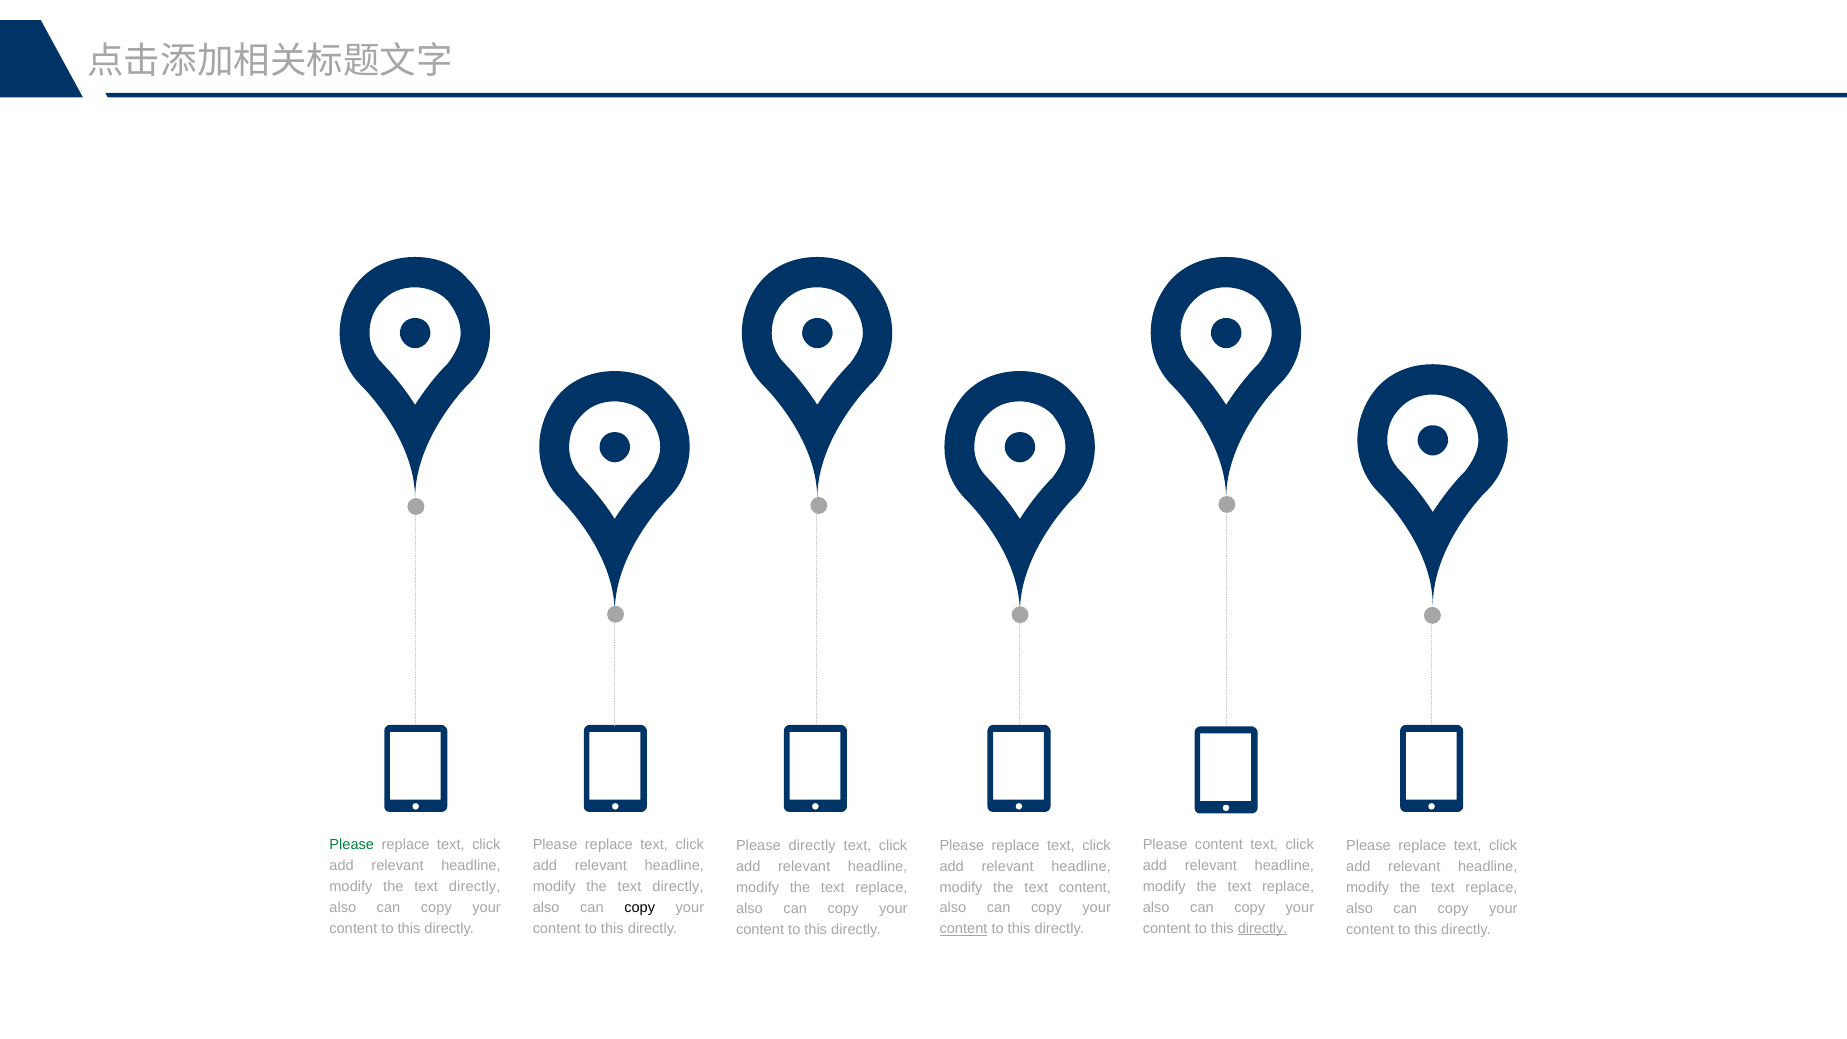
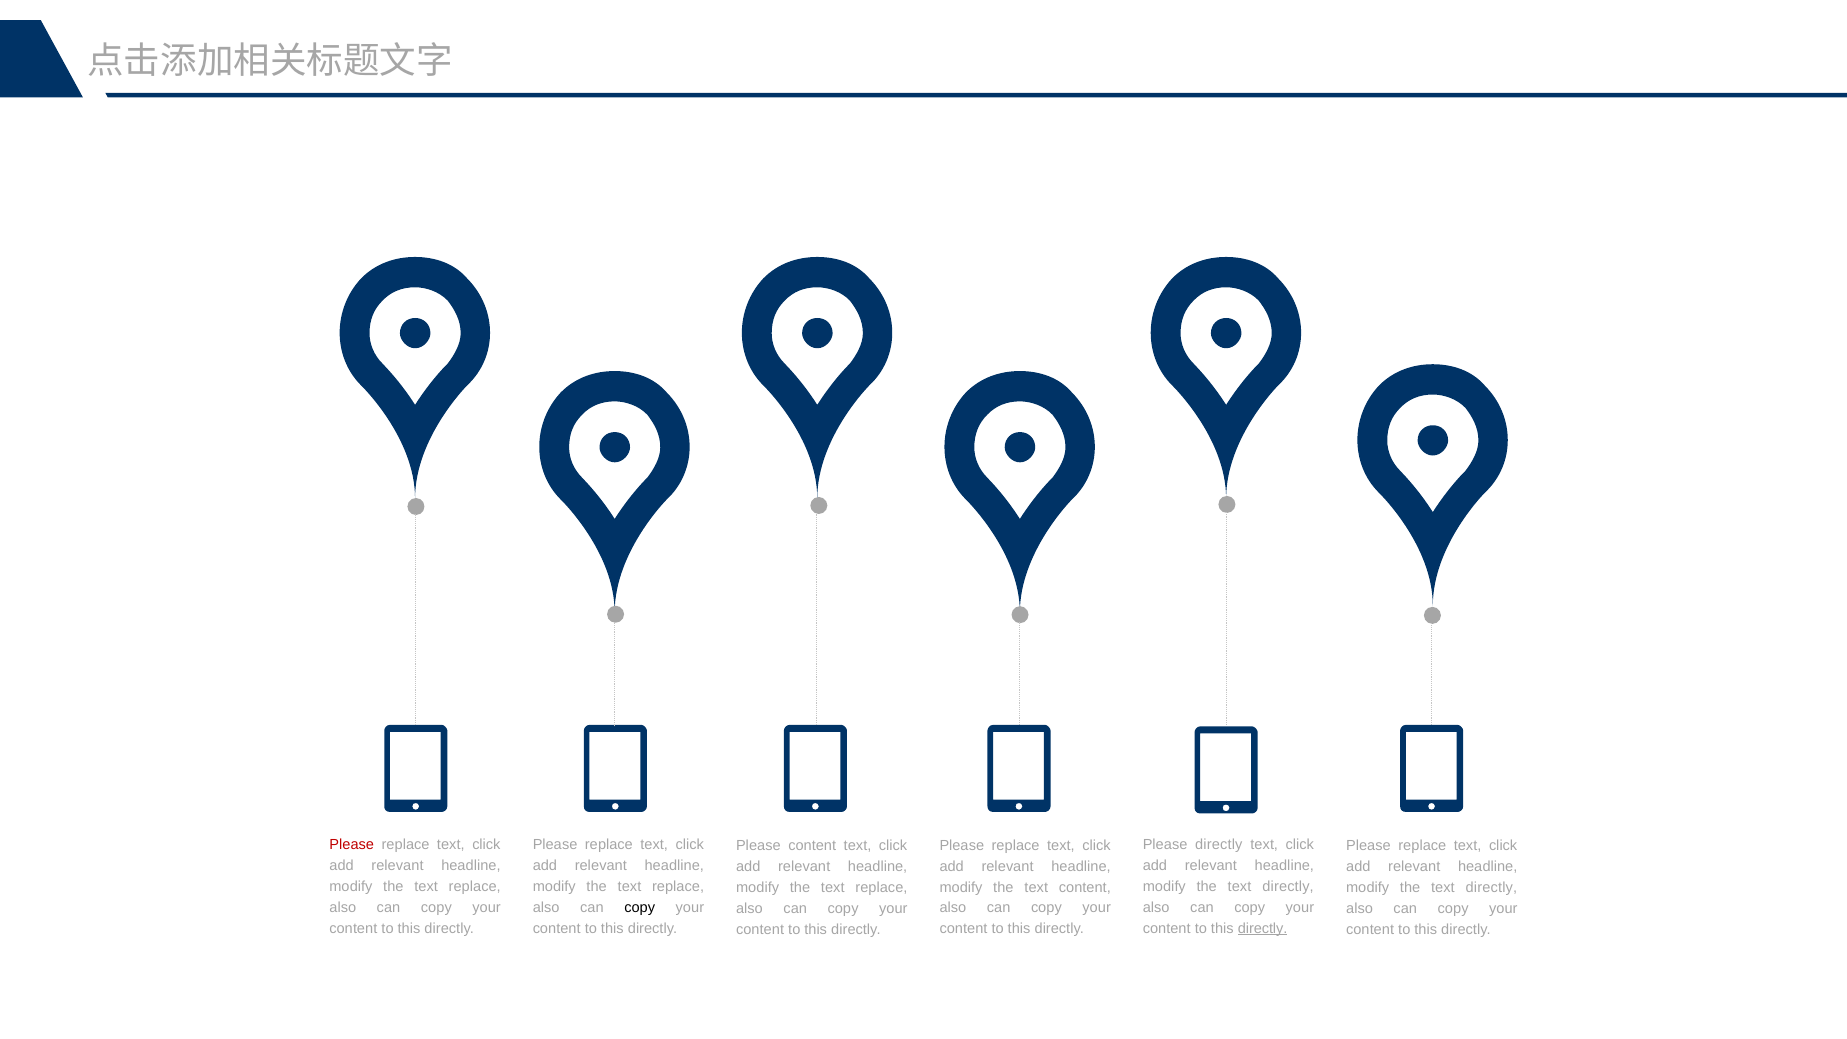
Please content: content -> directly (1219, 844)
Please colour: green -> red (352, 845)
Please directly: directly -> content (812, 845)
directly: directly -> replace (678, 886)
replace: replace -> directly (1288, 886)
directly: directly -> replace (475, 886)
replace: replace -> directly (1491, 887)
content underline: present -> none (963, 929)
